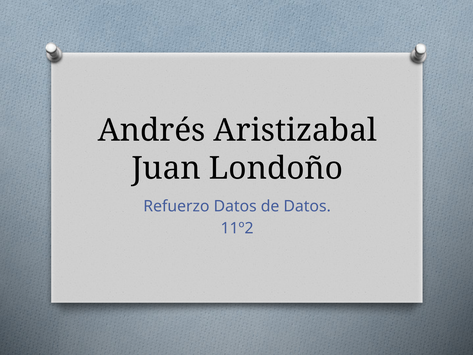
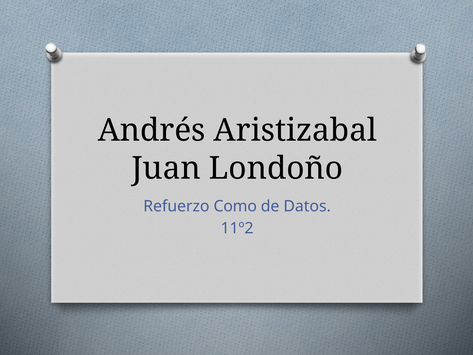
Refuerzo Datos: Datos -> Como (235, 206)
